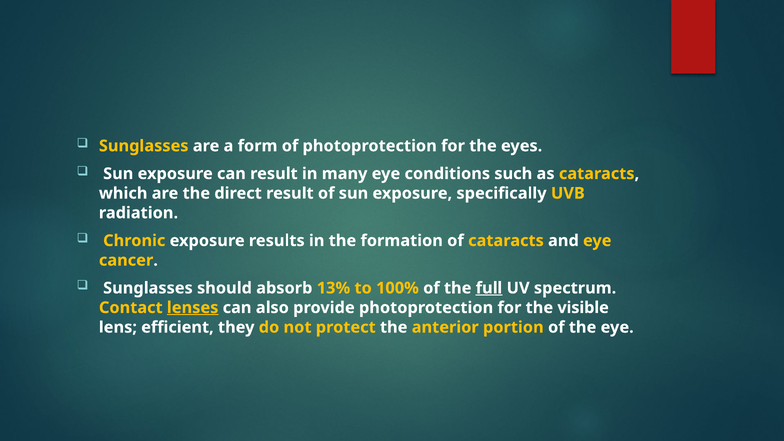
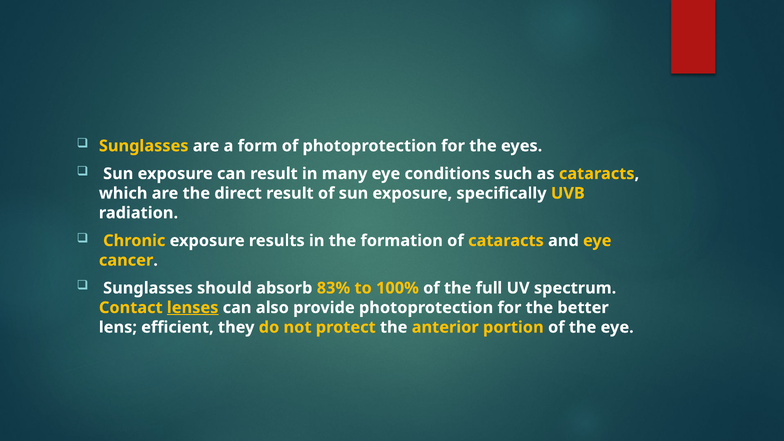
13%: 13% -> 83% (333, 288)
full underline: present -> none (489, 288)
visible: visible -> better (583, 308)
